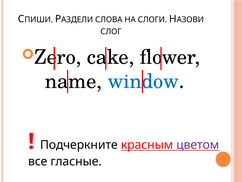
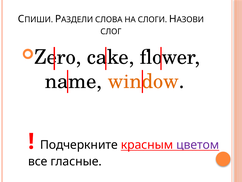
window colour: blue -> orange (143, 81)
